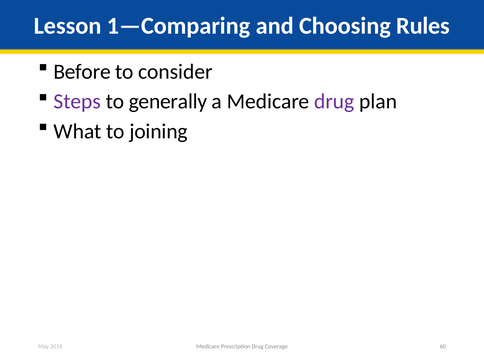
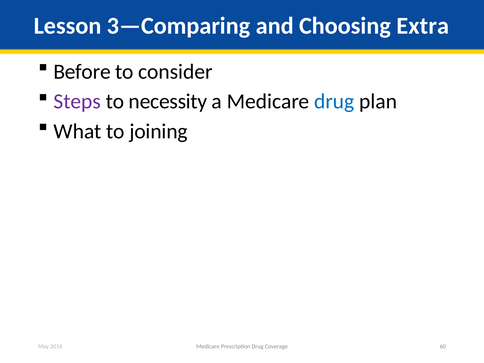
1—Comparing: 1—Comparing -> 3—Comparing (179, 26)
Rules: Rules -> Extra (423, 26)
generally: generally -> necessity (168, 101)
drug colour: purple -> blue (334, 101)
